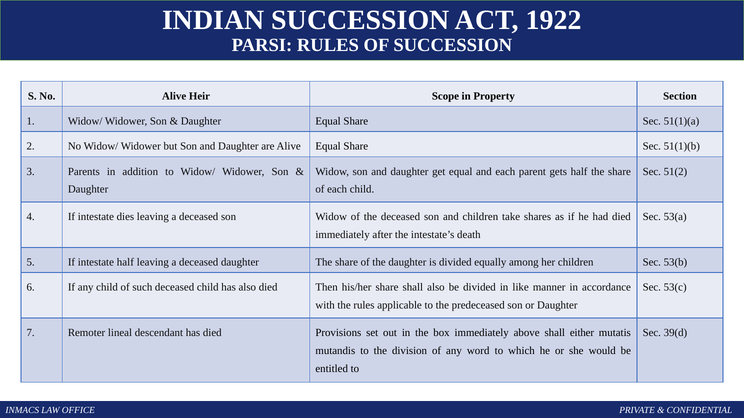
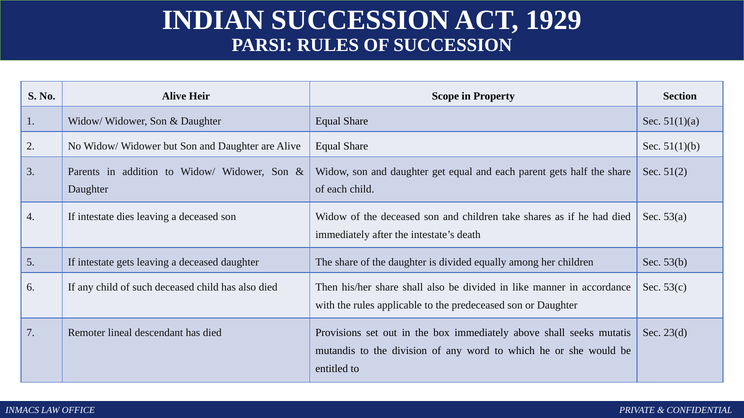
1922: 1922 -> 1929 (554, 20)
intestate half: half -> gets (125, 263)
either: either -> seeks (582, 333)
39(d: 39(d -> 23(d (675, 333)
